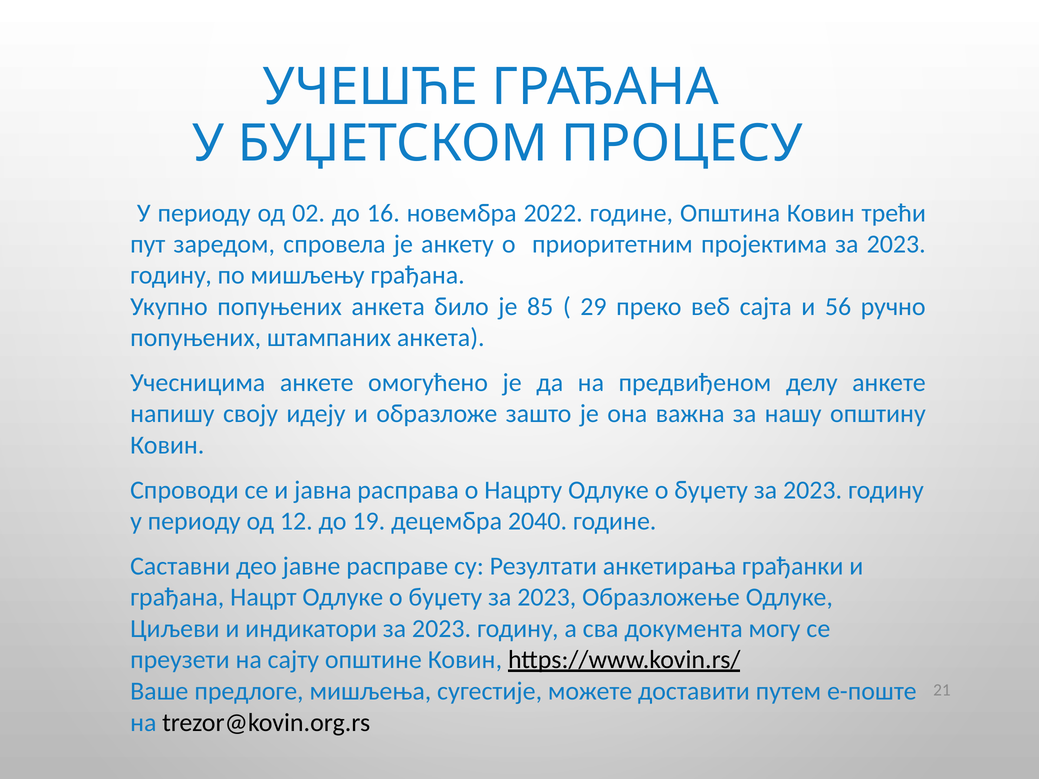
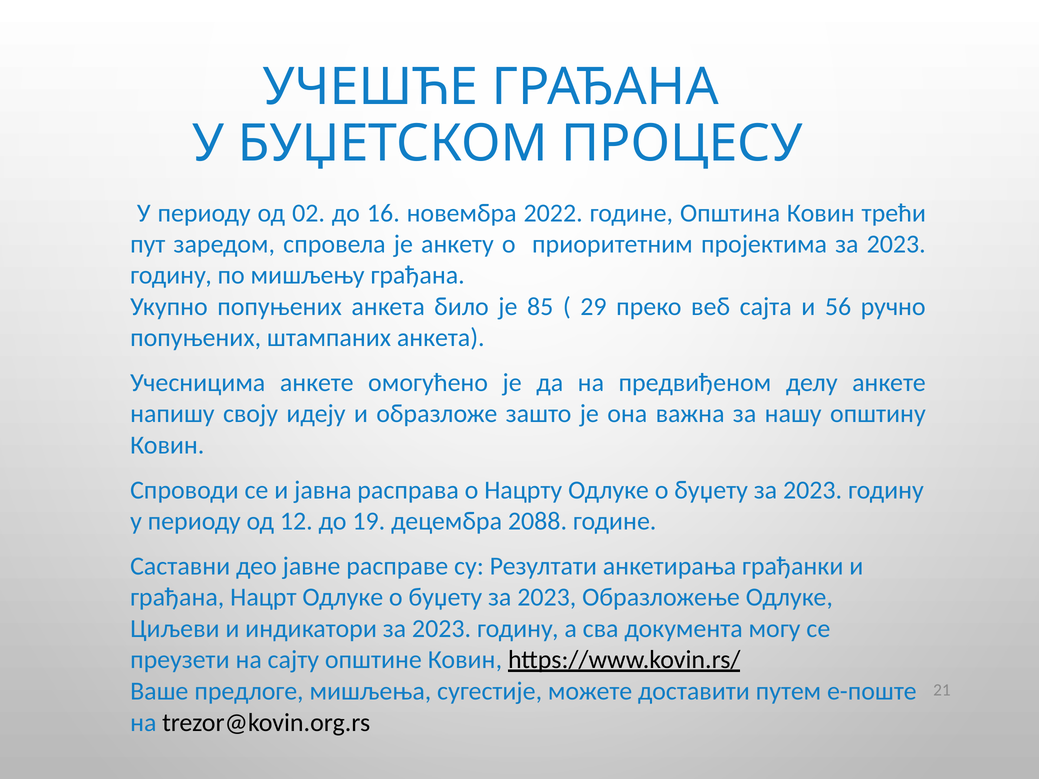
2040: 2040 -> 2088 (538, 521)
